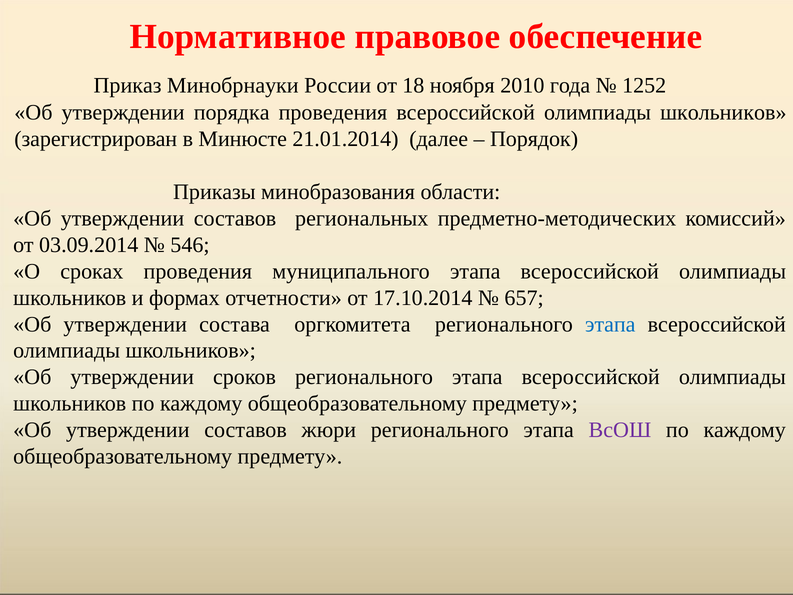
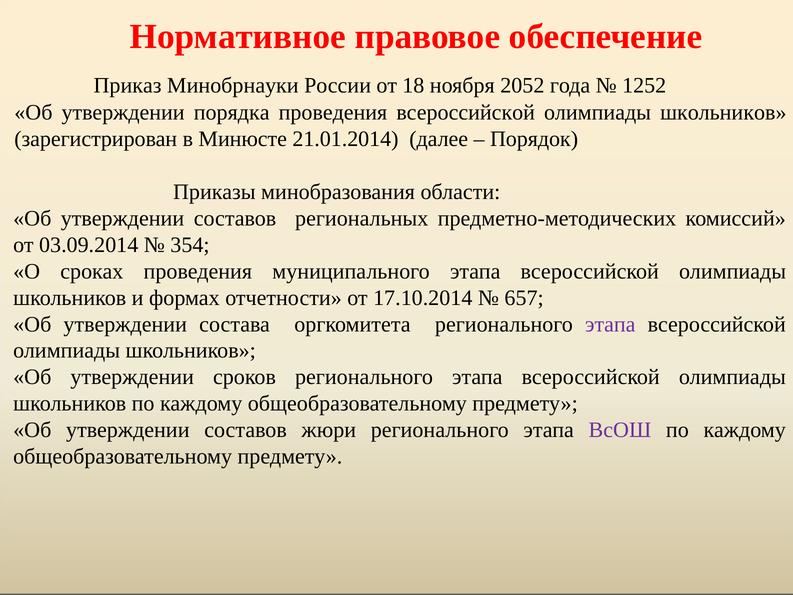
2010: 2010 -> 2052 (522, 85)
546: 546 -> 354 (190, 245)
этапа colour: blue -> purple (610, 324)
